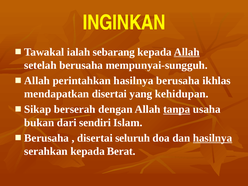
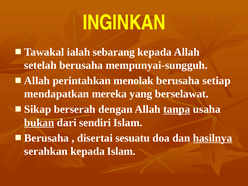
Allah underline: present -> none (187, 52)
perintahkan hasilnya: hasilnya -> menolak (134, 81)
ikhlas: ikhlas -> setiap (216, 81)
mendapatkan disertai: disertai -> mereka (109, 94)
kehidupan: kehidupan -> berselawat (182, 94)
bukan underline: none -> present (39, 123)
seluruh: seluruh -> sesuatu (133, 138)
kepada Berat: Berat -> Islam (121, 151)
